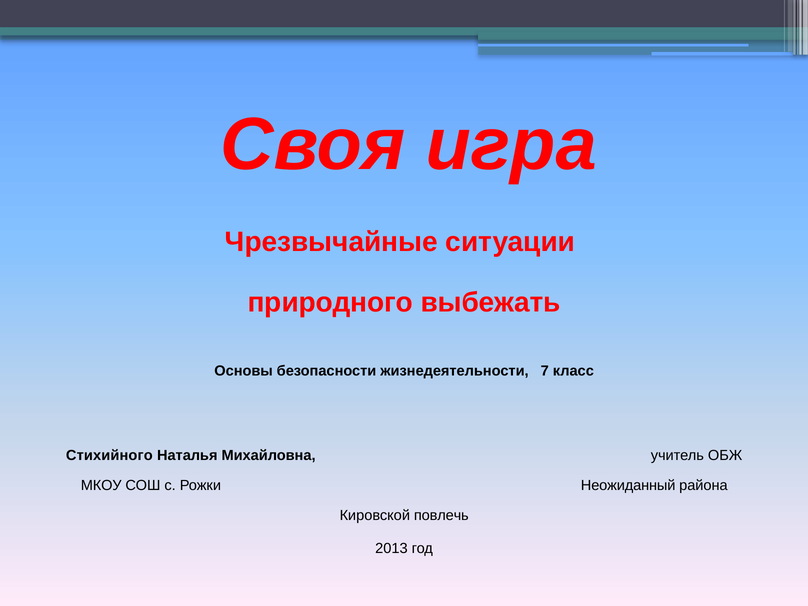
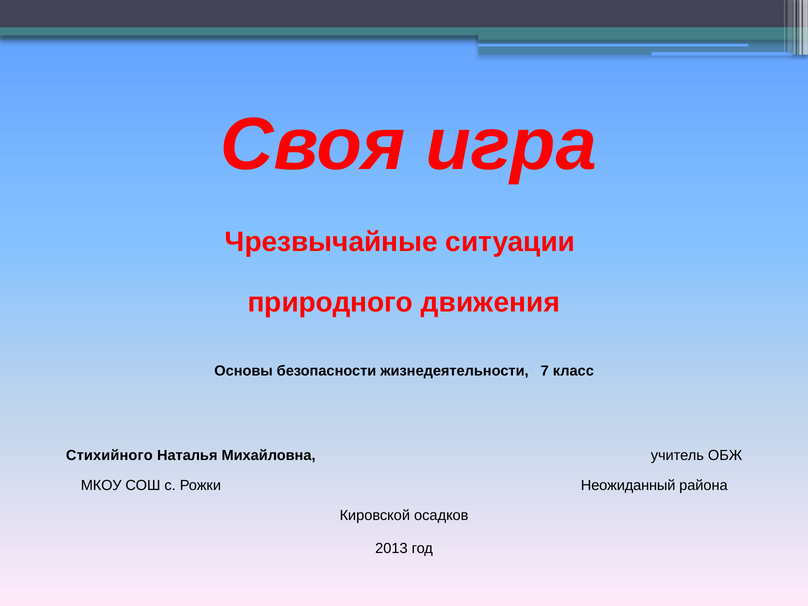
выбежать: выбежать -> движения (490, 303)
повлечь: повлечь -> осадков (441, 515)
